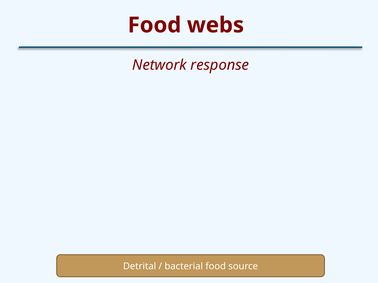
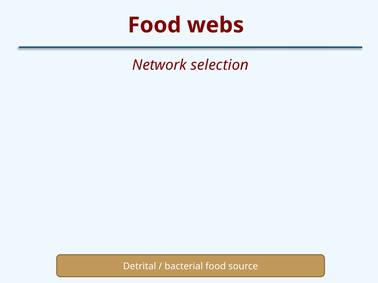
response: response -> selection (220, 65)
